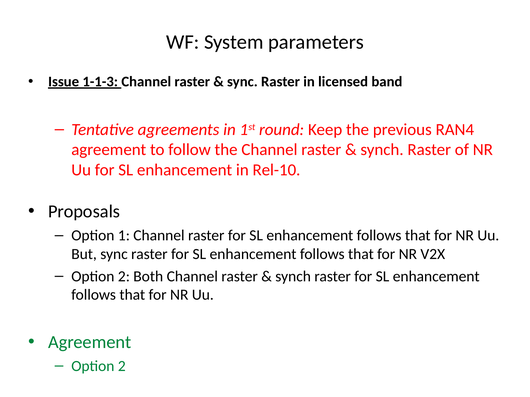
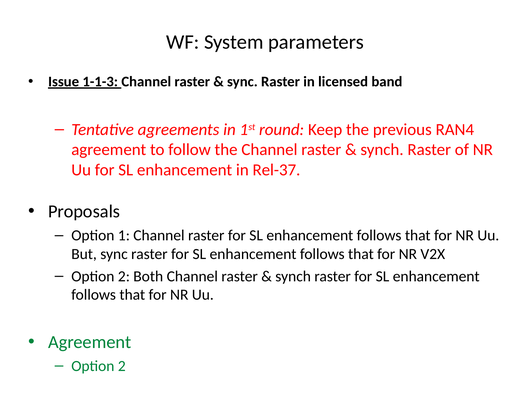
Rel-10: Rel-10 -> Rel-37 (276, 170)
